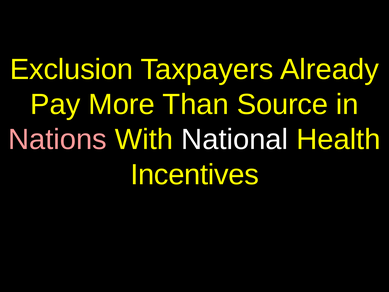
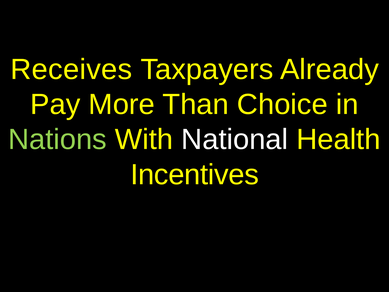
Exclusion: Exclusion -> Receives (71, 69)
Source: Source -> Choice (282, 104)
Nations colour: pink -> light green (57, 139)
